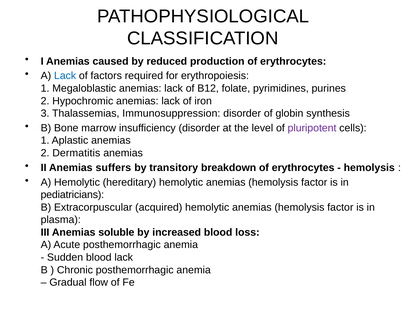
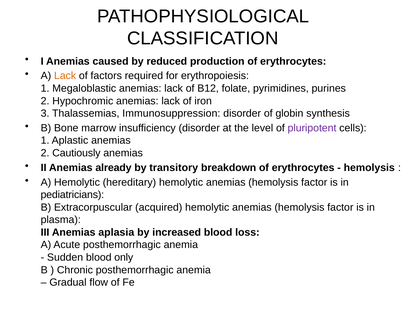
Lack colour: blue -> orange (65, 76)
Dermatitis: Dermatitis -> Cautiously (76, 153)
suffers: suffers -> already (113, 168)
soluble: soluble -> aplasia (116, 233)
blood lack: lack -> only (124, 258)
